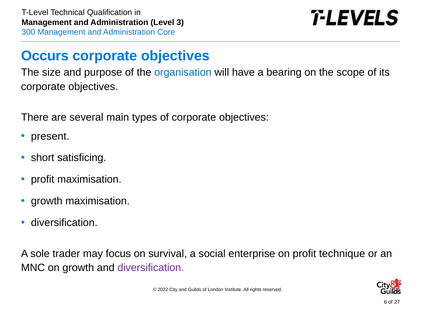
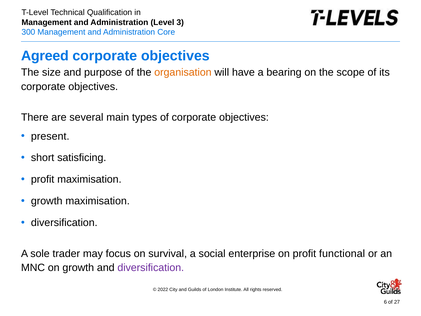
Occurs: Occurs -> Agreed (45, 56)
organisation colour: blue -> orange (183, 72)
technique: technique -> functional (342, 254)
